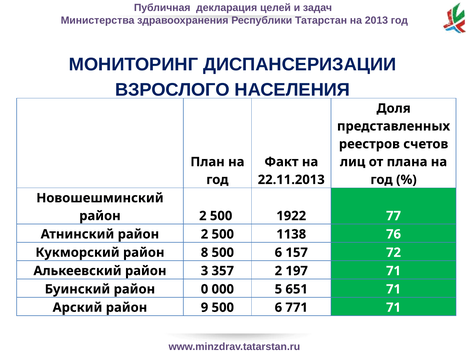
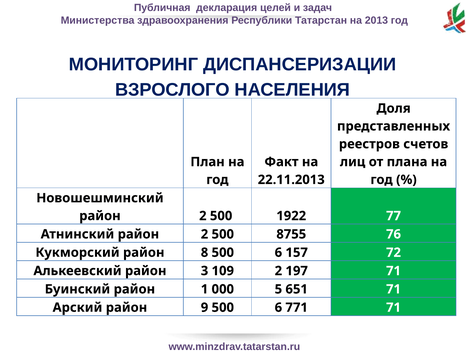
1138: 1138 -> 8755 (291, 234)
357: 357 -> 109 (223, 271)
0: 0 -> 1 (205, 289)
